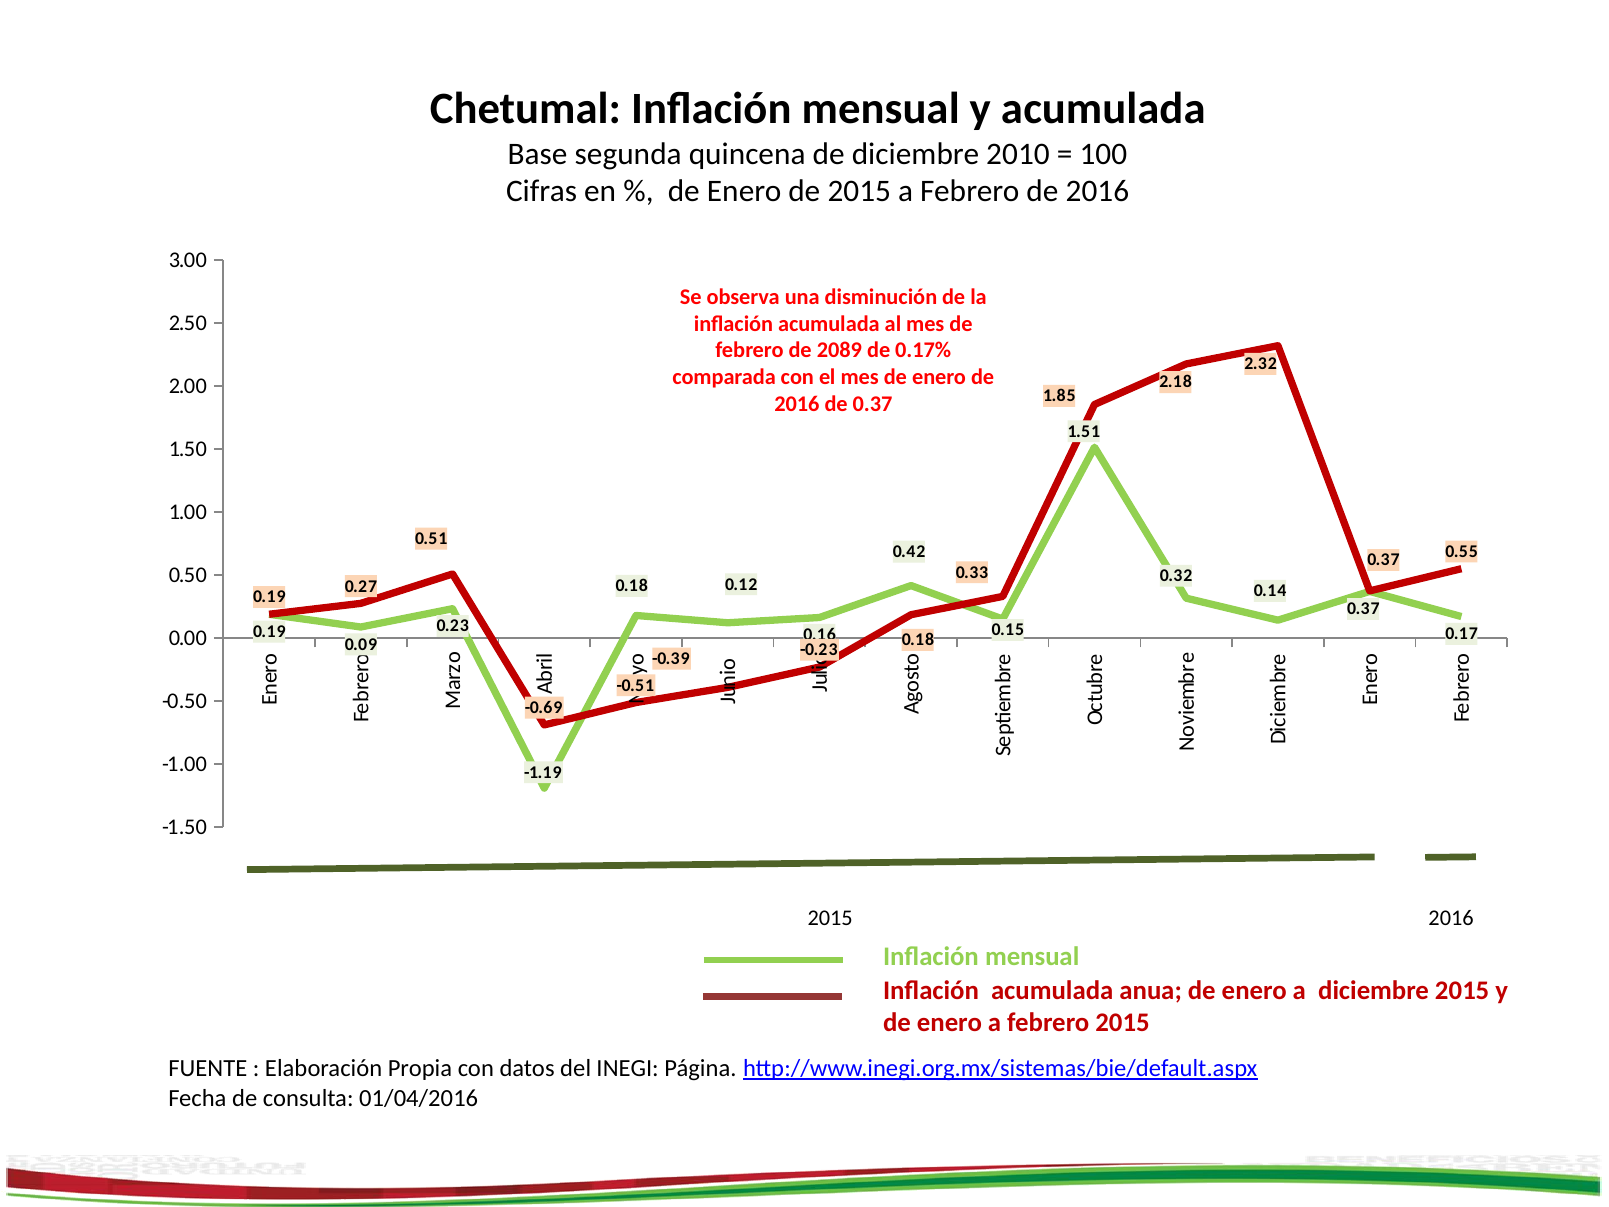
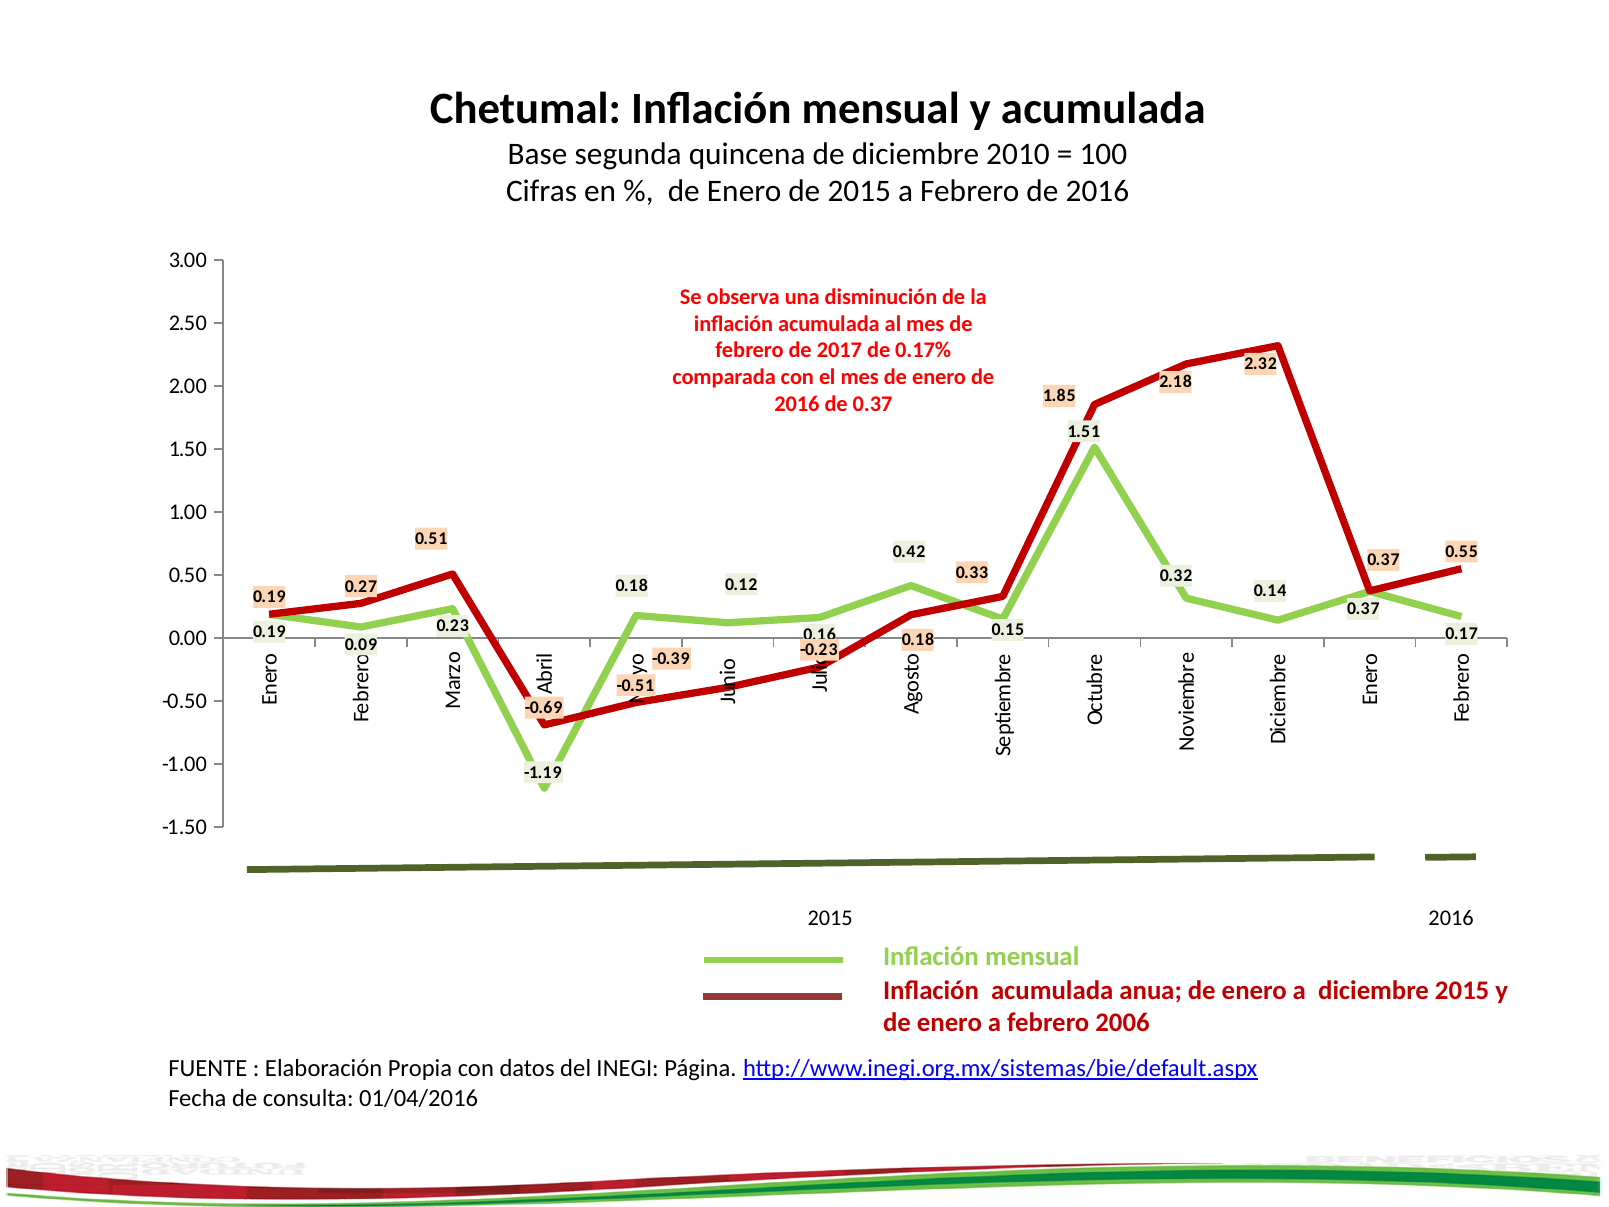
2089: 2089 -> 2017 (839, 350)
febrero 2015: 2015 -> 2006 (1122, 1022)
